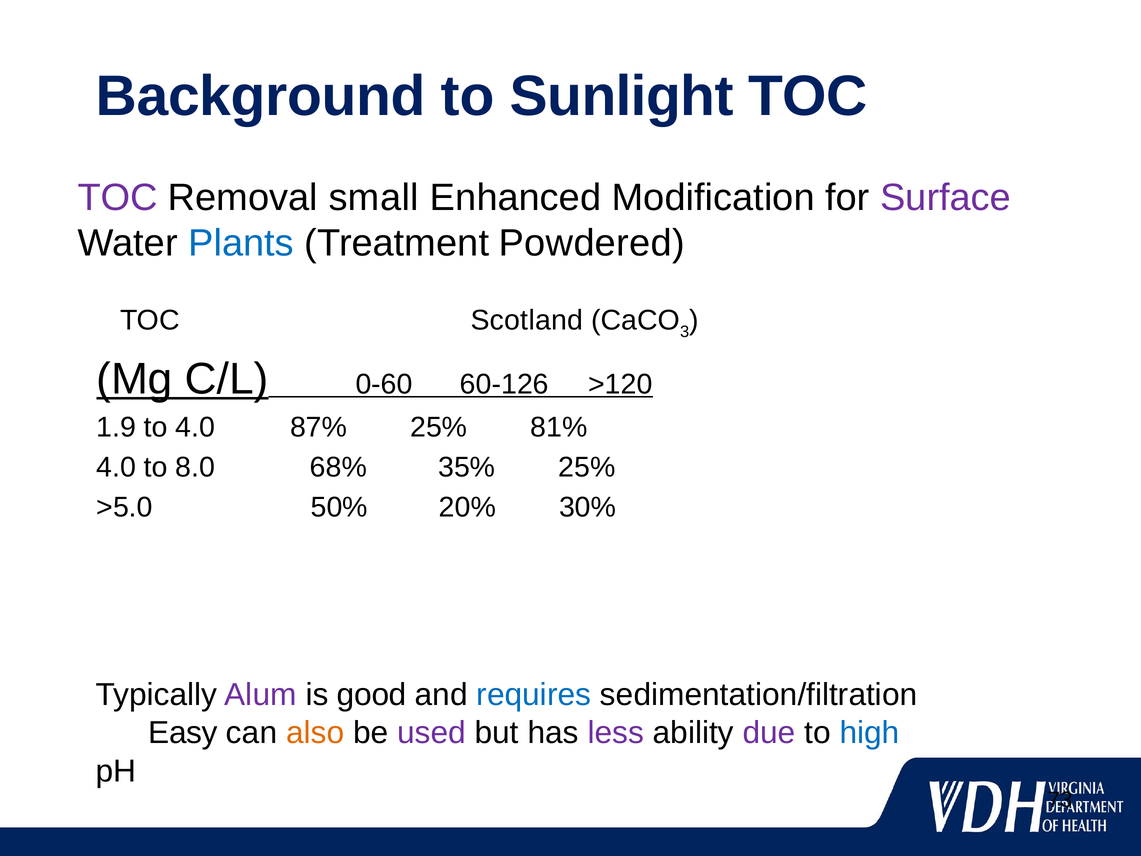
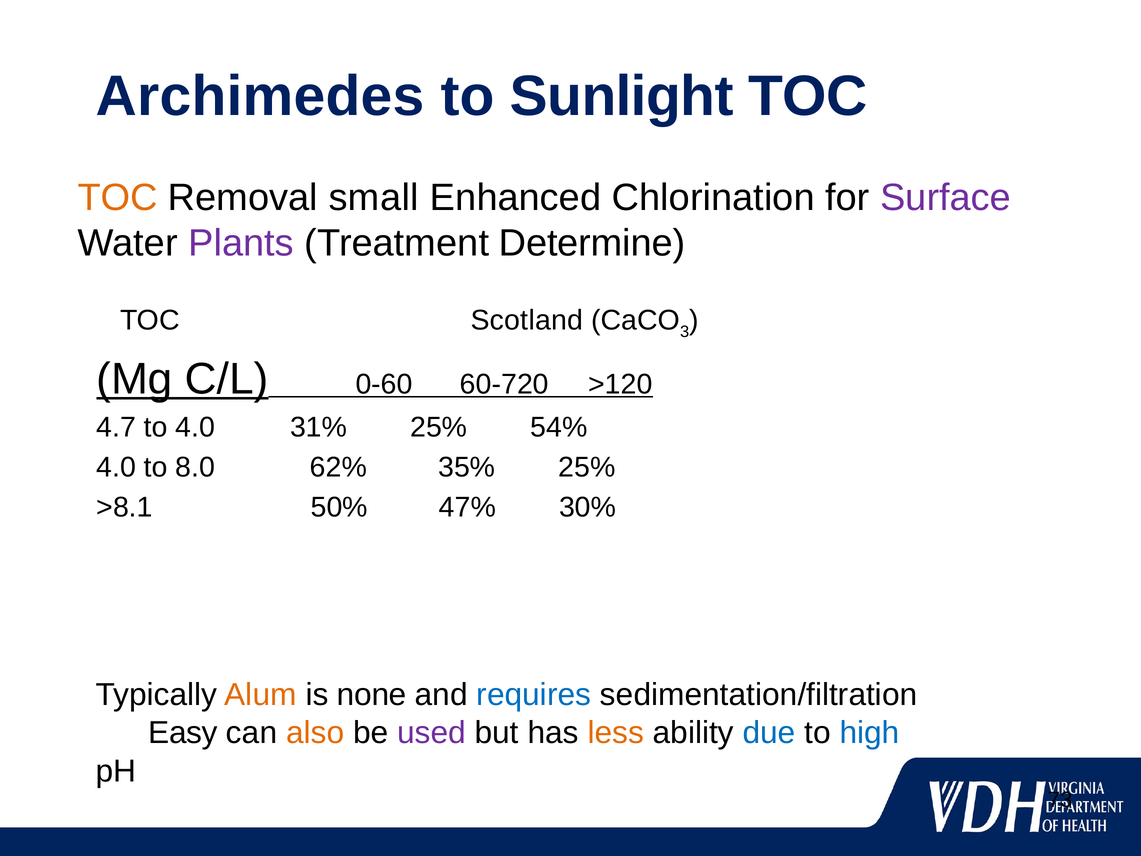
Background: Background -> Archimedes (260, 97)
TOC colour: purple -> orange (118, 197)
Modification: Modification -> Chlorination (713, 197)
Plants colour: blue -> purple (241, 243)
Powdered: Powdered -> Determine (592, 243)
60-126: 60-126 -> 60-720 (504, 384)
1.9: 1.9 -> 4.7 (116, 427)
87%: 87% -> 31% (319, 427)
81%: 81% -> 54% (559, 427)
68%: 68% -> 62% (338, 467)
>5.0: >5.0 -> >8.1 (125, 507)
20%: 20% -> 47% (467, 507)
Alum colour: purple -> orange (260, 695)
good: good -> none (372, 695)
less colour: purple -> orange (616, 733)
due colour: purple -> blue (769, 733)
